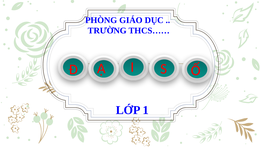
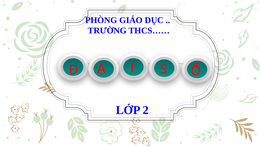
1: 1 -> 2 (146, 110)
